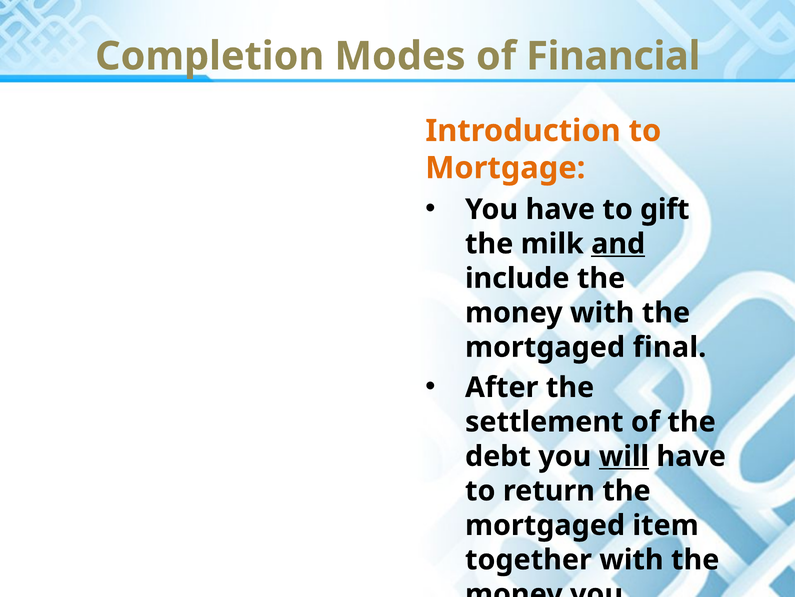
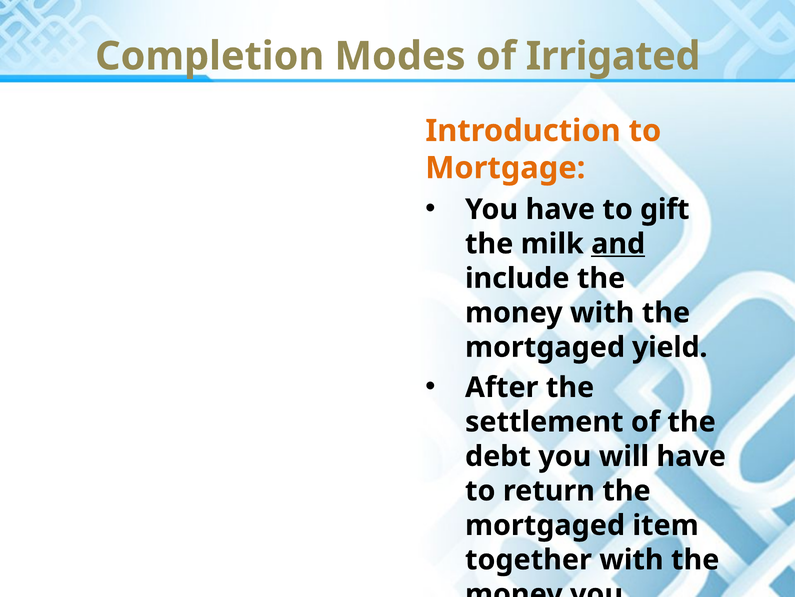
Financial: Financial -> Irrigated (613, 56)
final: final -> yield (670, 347)
will underline: present -> none (624, 456)
